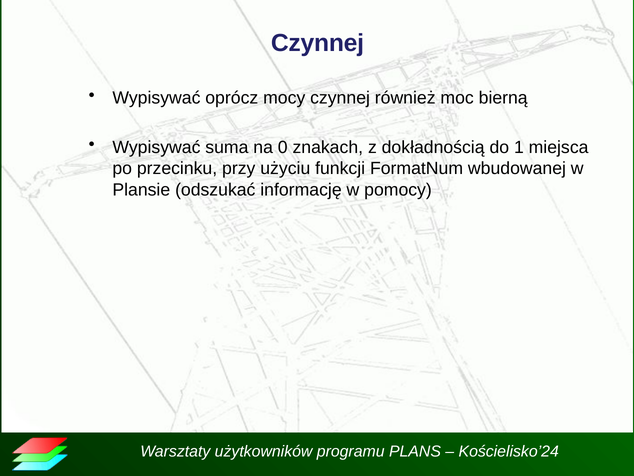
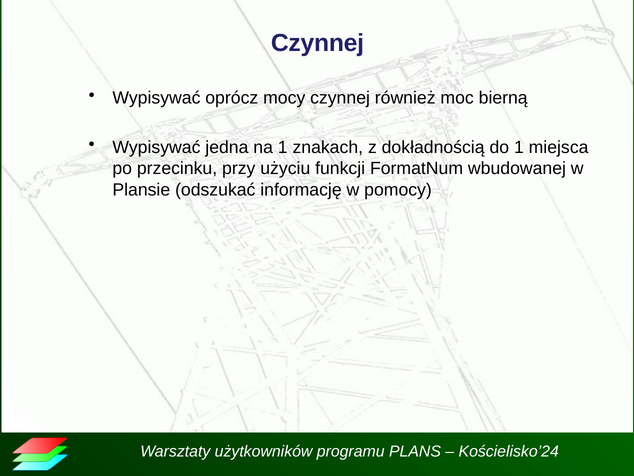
suma: suma -> jedna (227, 147)
na 0: 0 -> 1 (283, 147)
